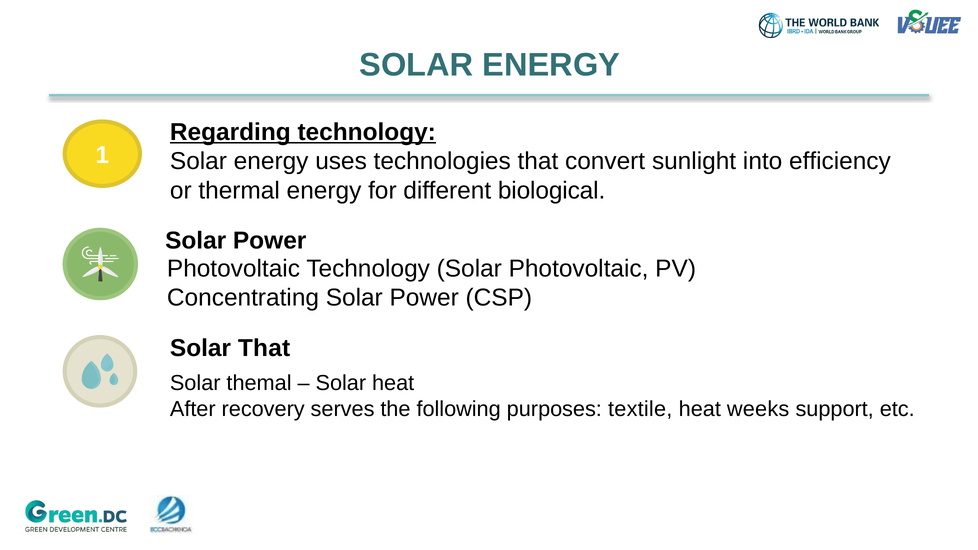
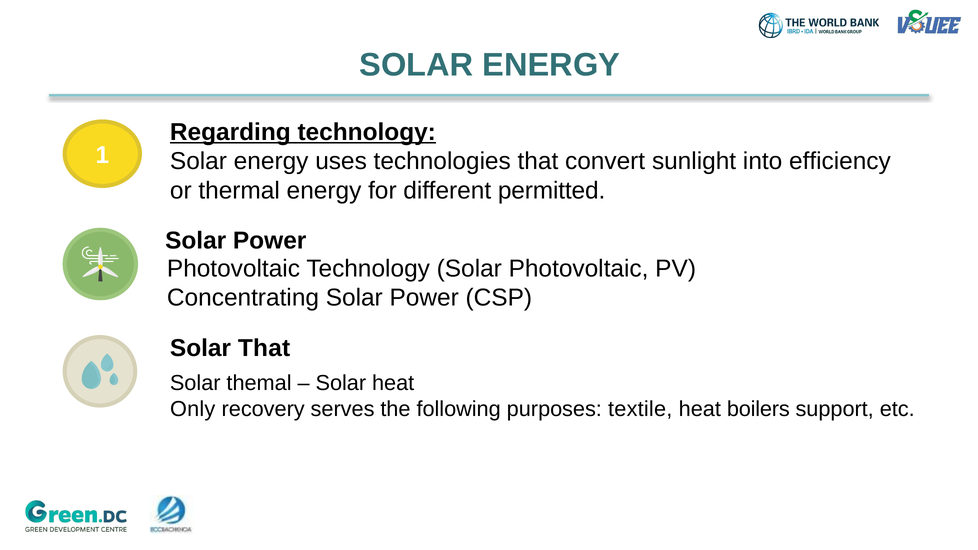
biological: biological -> permitted (552, 191)
After: After -> Only (193, 409)
weeks: weeks -> boilers (758, 409)
